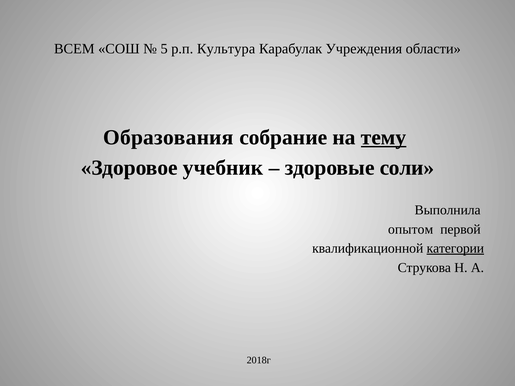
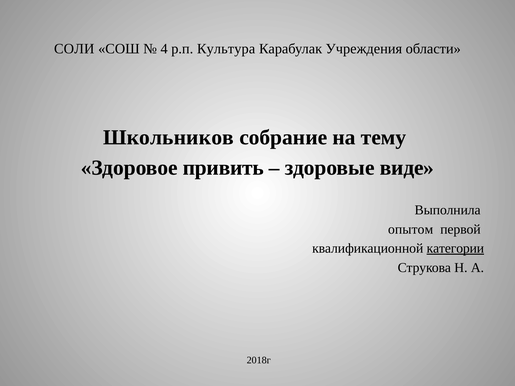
ВСЕМ: ВСЕМ -> СОЛИ (74, 49)
5: 5 -> 4 (164, 49)
Образования: Образования -> Школьников (168, 137)
тему underline: present -> none (384, 137)
учебник: учебник -> привить (223, 168)
соли: соли -> виде (407, 168)
